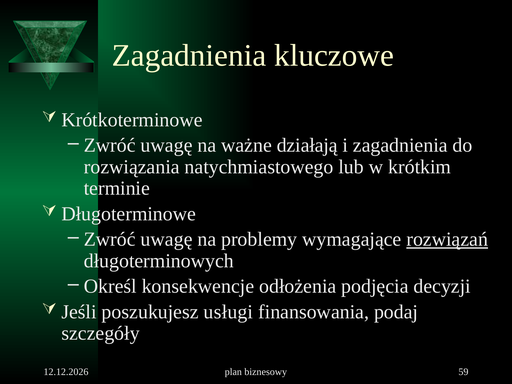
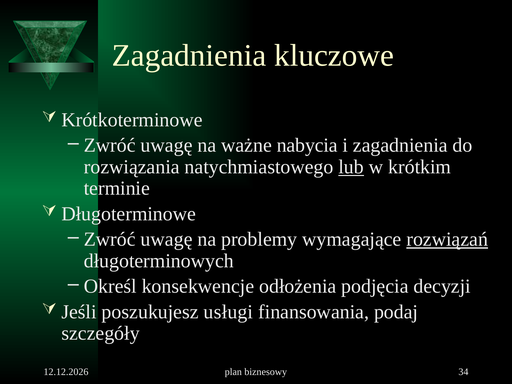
działają: działają -> nabycia (307, 145)
lub underline: none -> present (351, 167)
59: 59 -> 34 (463, 372)
